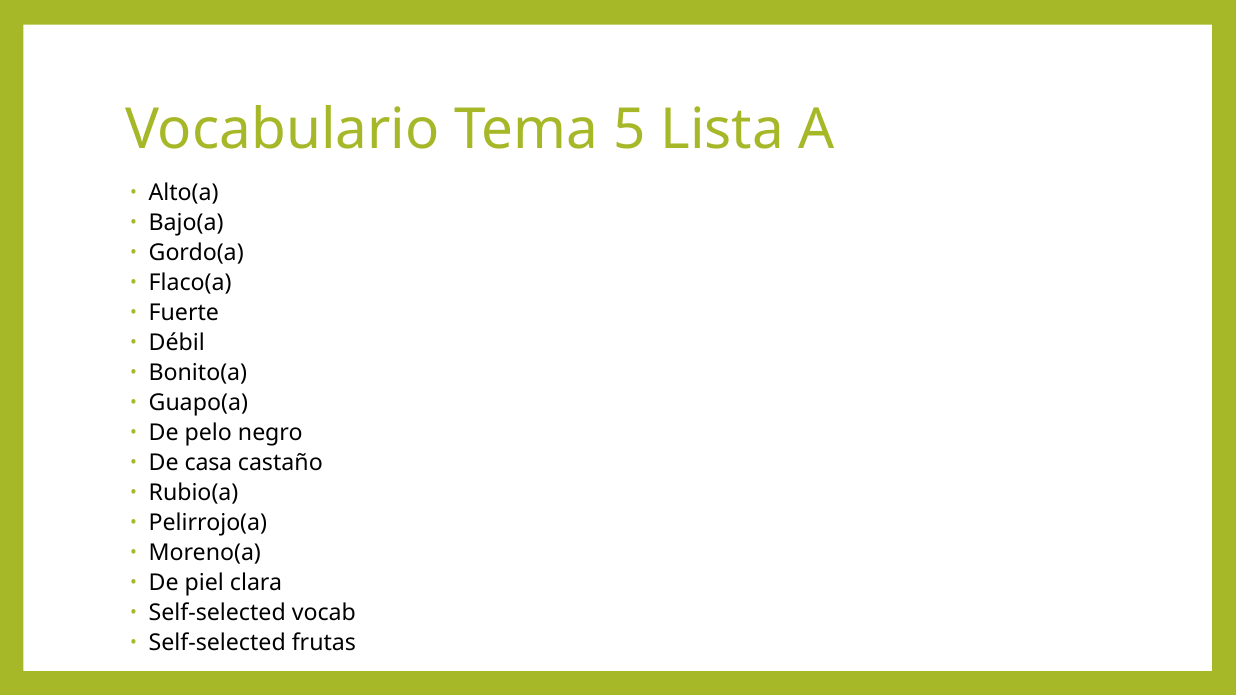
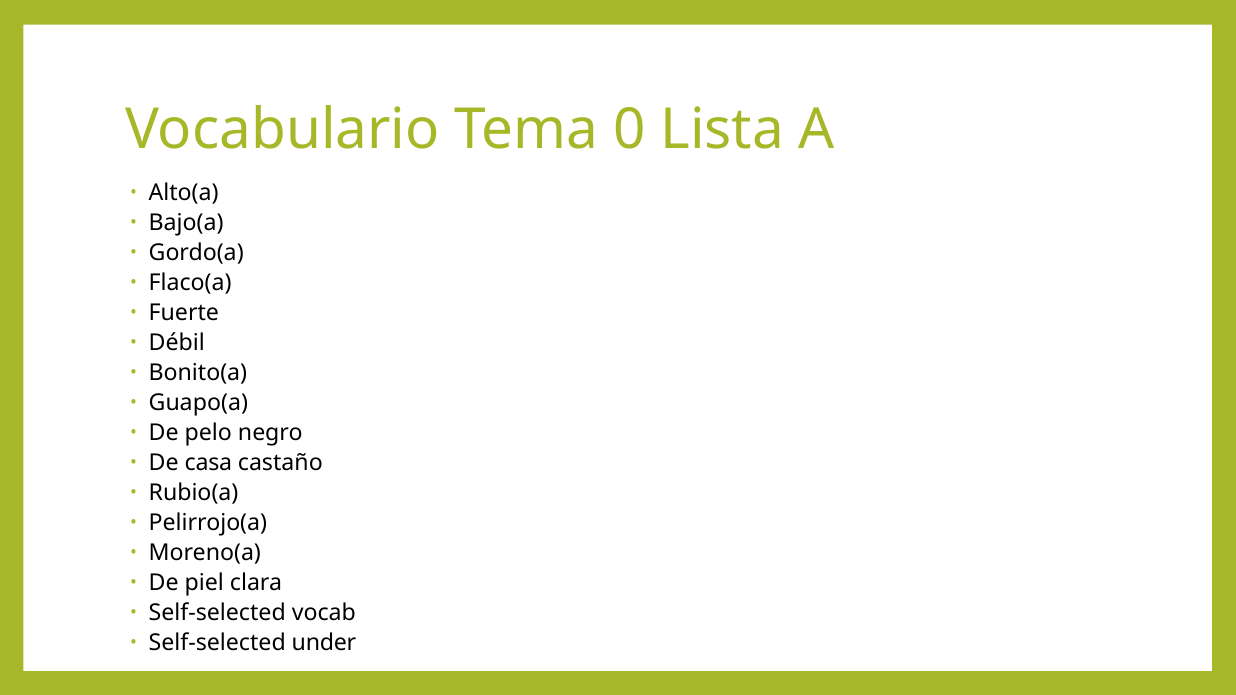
5: 5 -> 0 (629, 130)
frutas: frutas -> under (324, 643)
